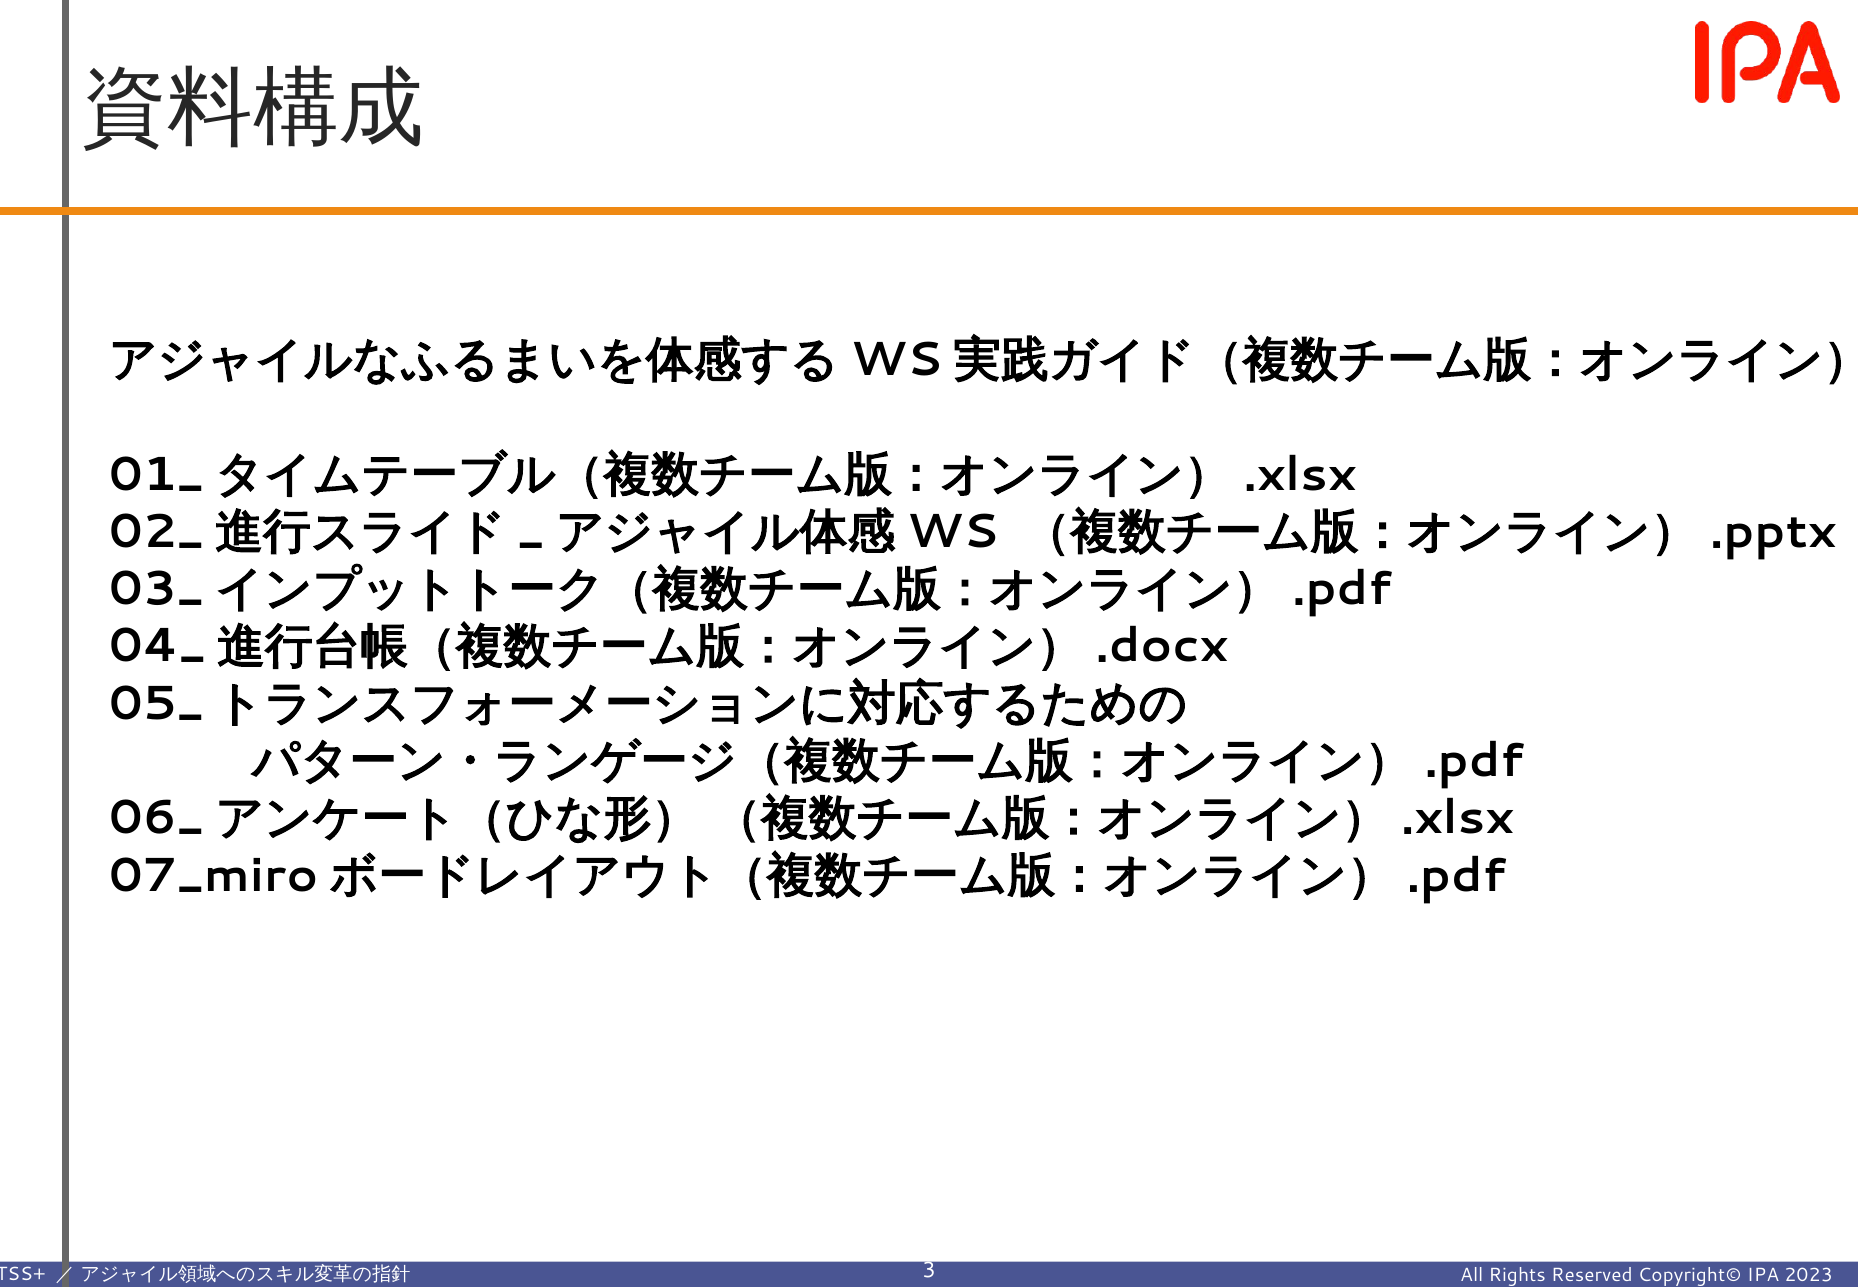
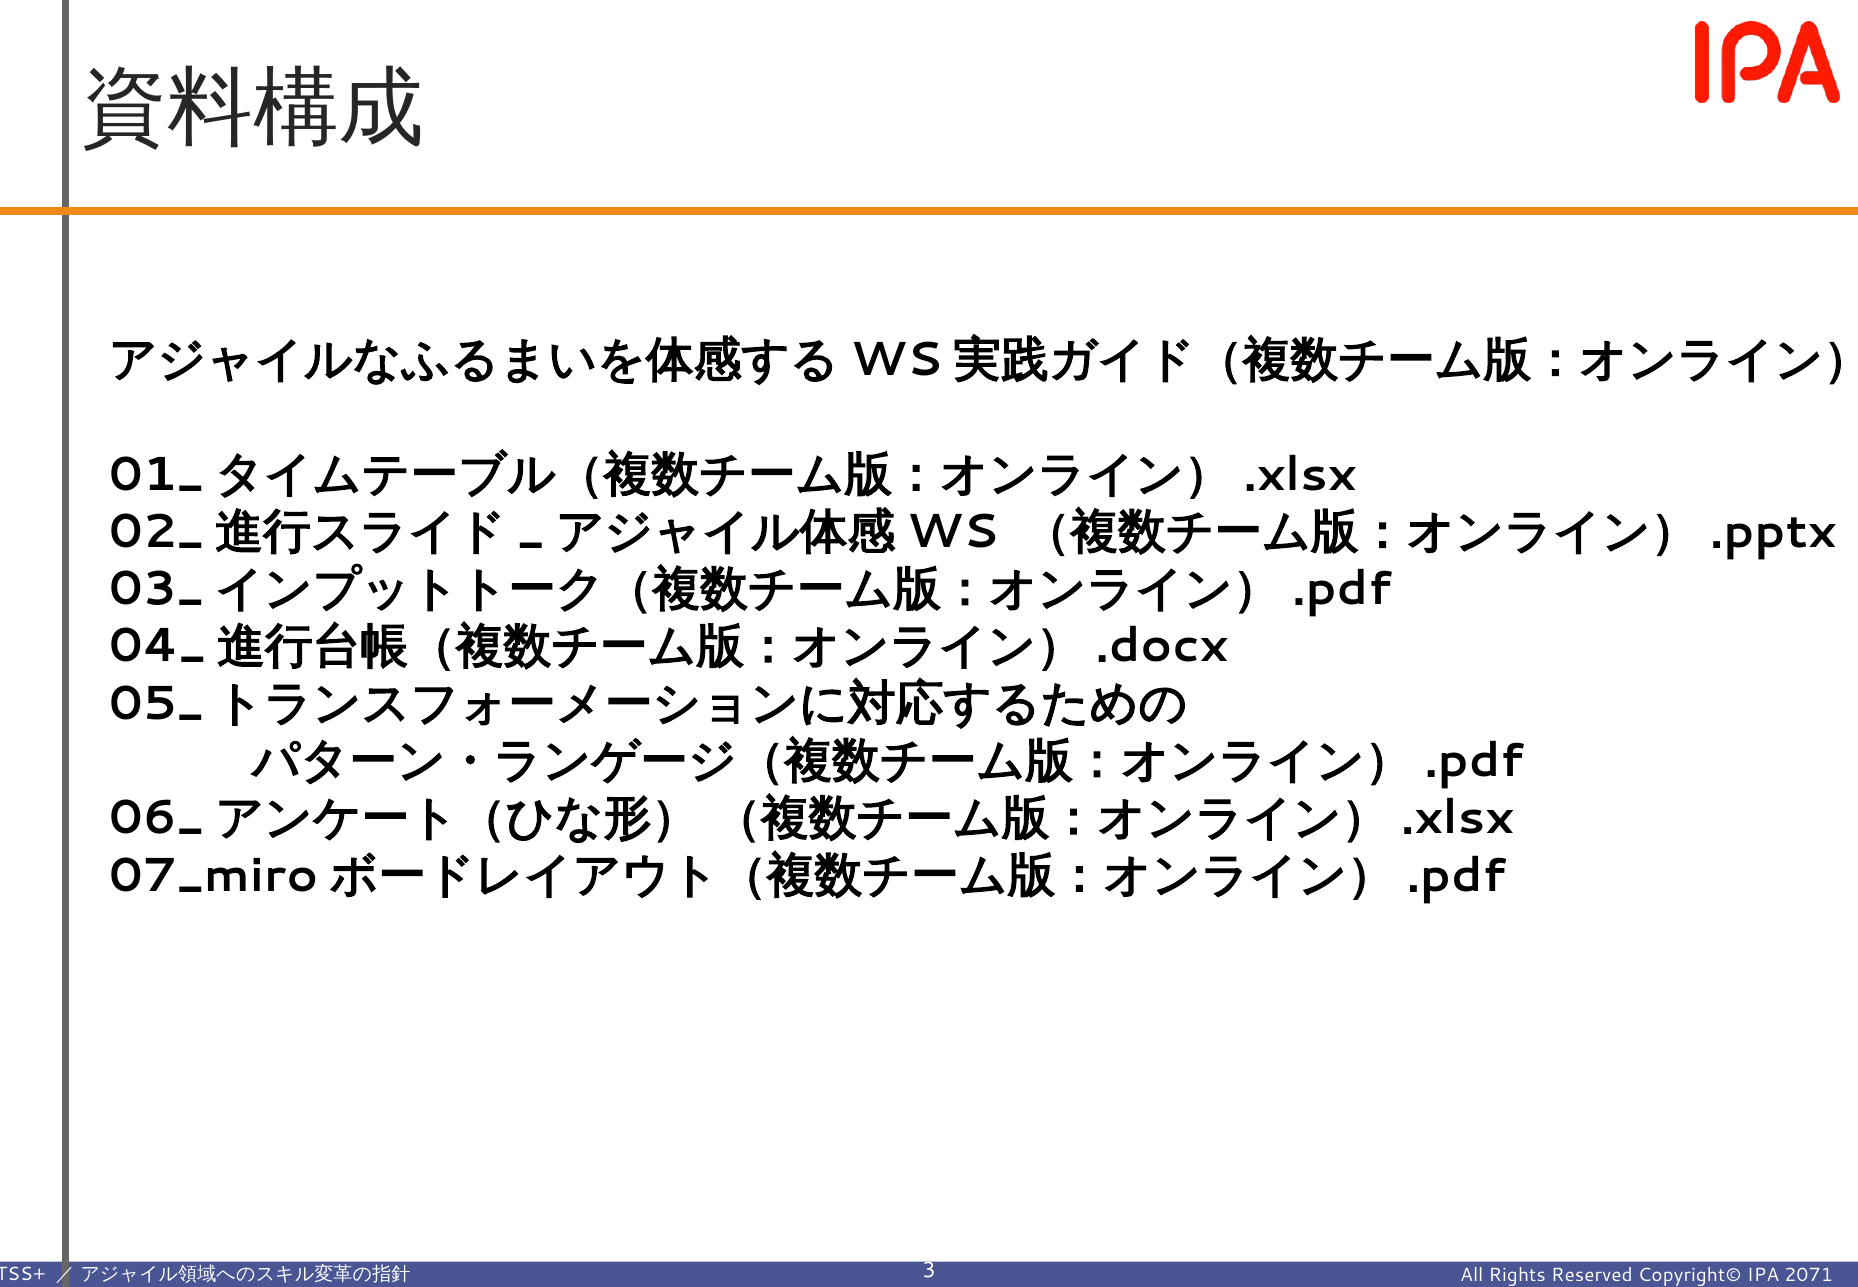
2023: 2023 -> 2071 (1809, 1275)
